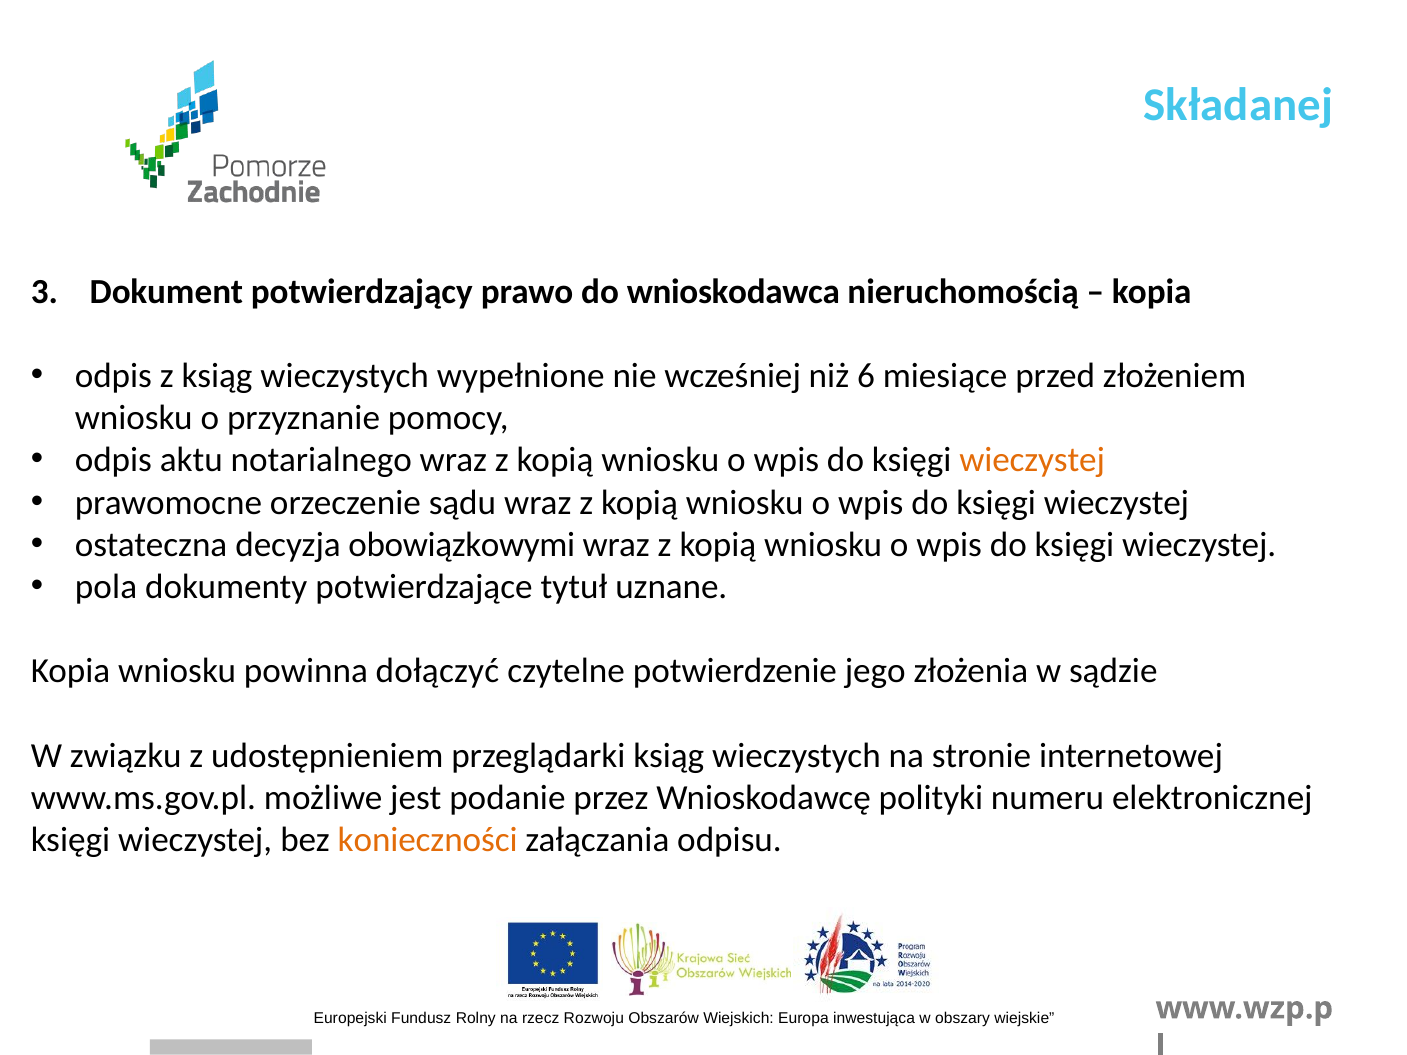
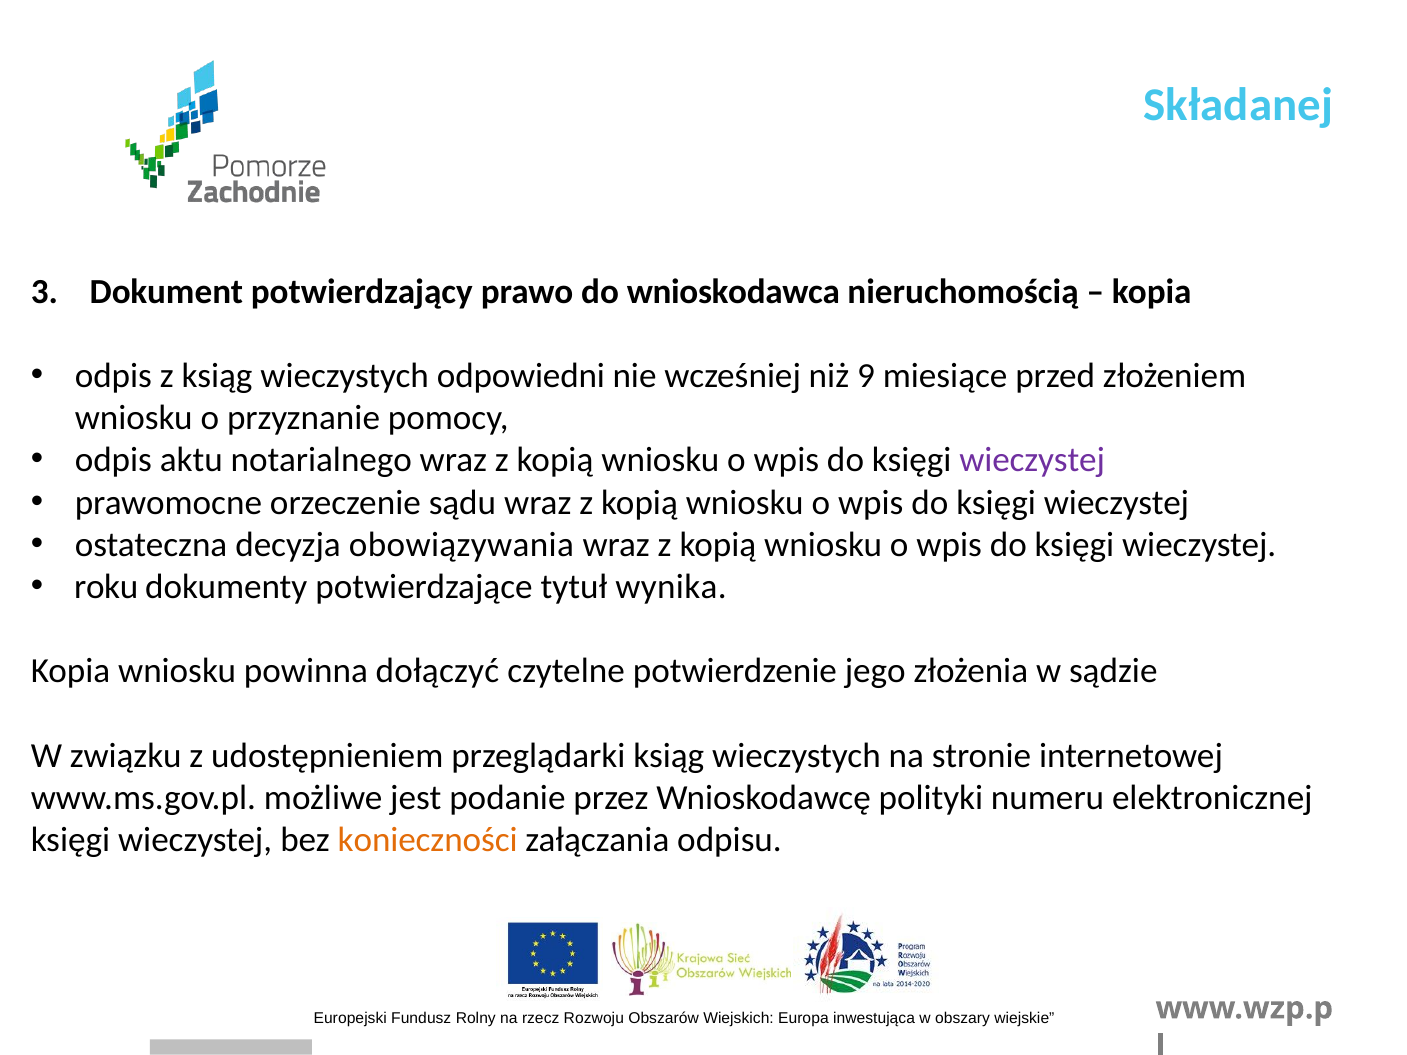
wypełnione: wypełnione -> odpowiedni (521, 376)
6: 6 -> 9 (866, 376)
wieczystej colour: orange -> purple (1032, 460)
obowiązkowymi: obowiązkowymi -> obowiązywania (461, 545)
pola: pola -> roku (106, 587)
uznane: uznane -> wynika (671, 587)
